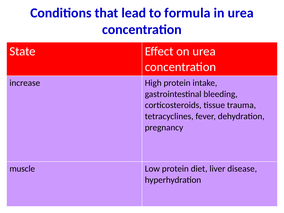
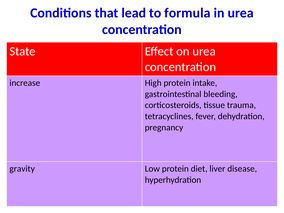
muscle: muscle -> gravity (22, 169)
